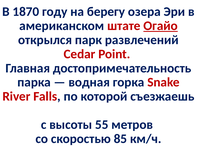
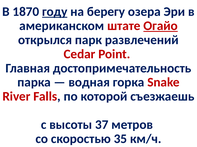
году underline: none -> present (55, 12)
55: 55 -> 37 (102, 125)
85: 85 -> 35 (120, 139)
